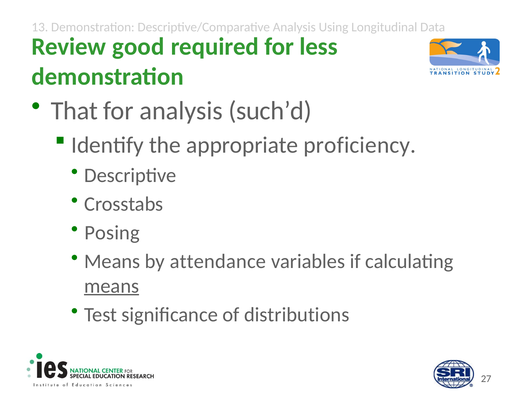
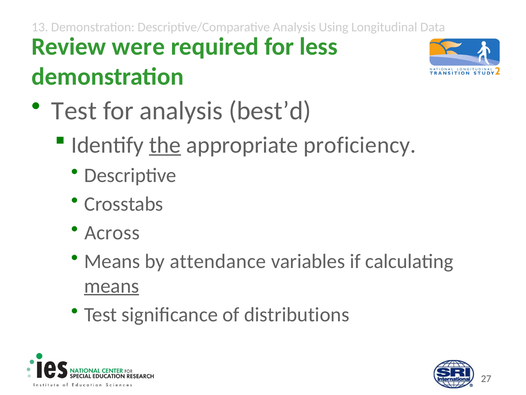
good: good -> were (138, 47)
That: That -> Test (74, 111)
such’d: such’d -> best’d (270, 111)
the underline: none -> present (165, 145)
Posing: Posing -> Across (112, 232)
